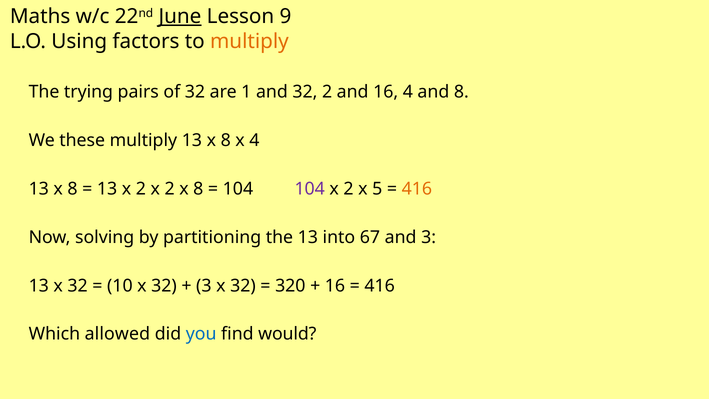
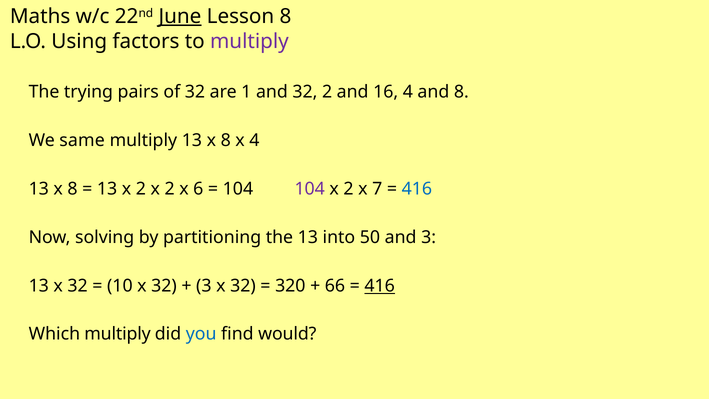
Lesson 9: 9 -> 8 (285, 16)
multiply colour: orange -> purple (249, 41)
these: these -> same (82, 140)
2 x 8: 8 -> 6 (198, 189)
5: 5 -> 7 (377, 189)
416 colour: orange -> blue (417, 189)
67: 67 -> 50 (370, 237)
16: 16 -> 66 (335, 286)
416 underline: none -> present (380, 286)
Which allowed: allowed -> multiply (118, 334)
